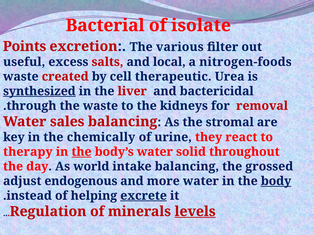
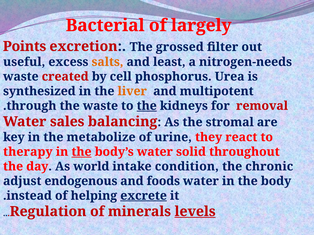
isolate: isolate -> largely (201, 25)
various: various -> grossed (180, 47)
salts colour: red -> orange (107, 62)
local: local -> least (169, 62)
nitrogen-foods: nitrogen-foods -> nitrogen-needs (246, 62)
therapeutic: therapeutic -> phosphorus (173, 77)
synthesized underline: present -> none (39, 91)
liver colour: red -> orange (132, 91)
bactericidal: bactericidal -> multipotent (217, 91)
the underline: none -> present (147, 106)
chemically: chemically -> metabolize (101, 137)
intake balancing: balancing -> condition (187, 167)
grossed: grossed -> chronic (269, 167)
more: more -> foods (163, 181)
body underline: present -> none (276, 181)
